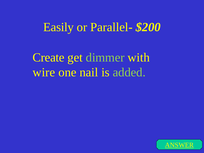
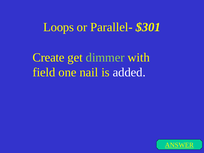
Easily: Easily -> Loops (59, 27)
$200: $200 -> $301 (148, 27)
wire: wire -> field (44, 72)
added colour: light green -> white (129, 72)
